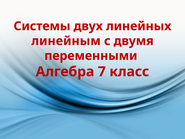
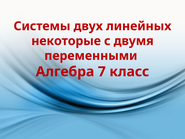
линейным: линейным -> некоторые (66, 41)
